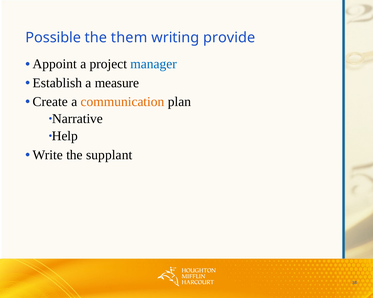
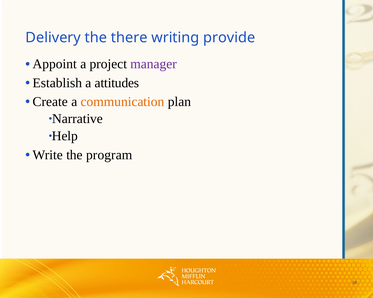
Possible: Possible -> Delivery (53, 38)
them: them -> there (129, 38)
manager colour: blue -> purple (154, 64)
measure: measure -> attitudes (117, 83)
supplant: supplant -> program (109, 155)
